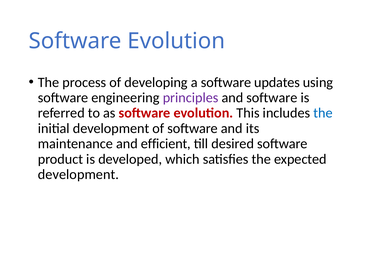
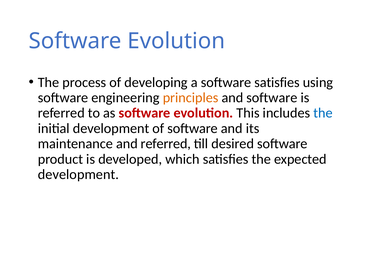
software updates: updates -> satisfies (277, 82)
principles colour: purple -> orange (191, 98)
and efficient: efficient -> referred (166, 144)
